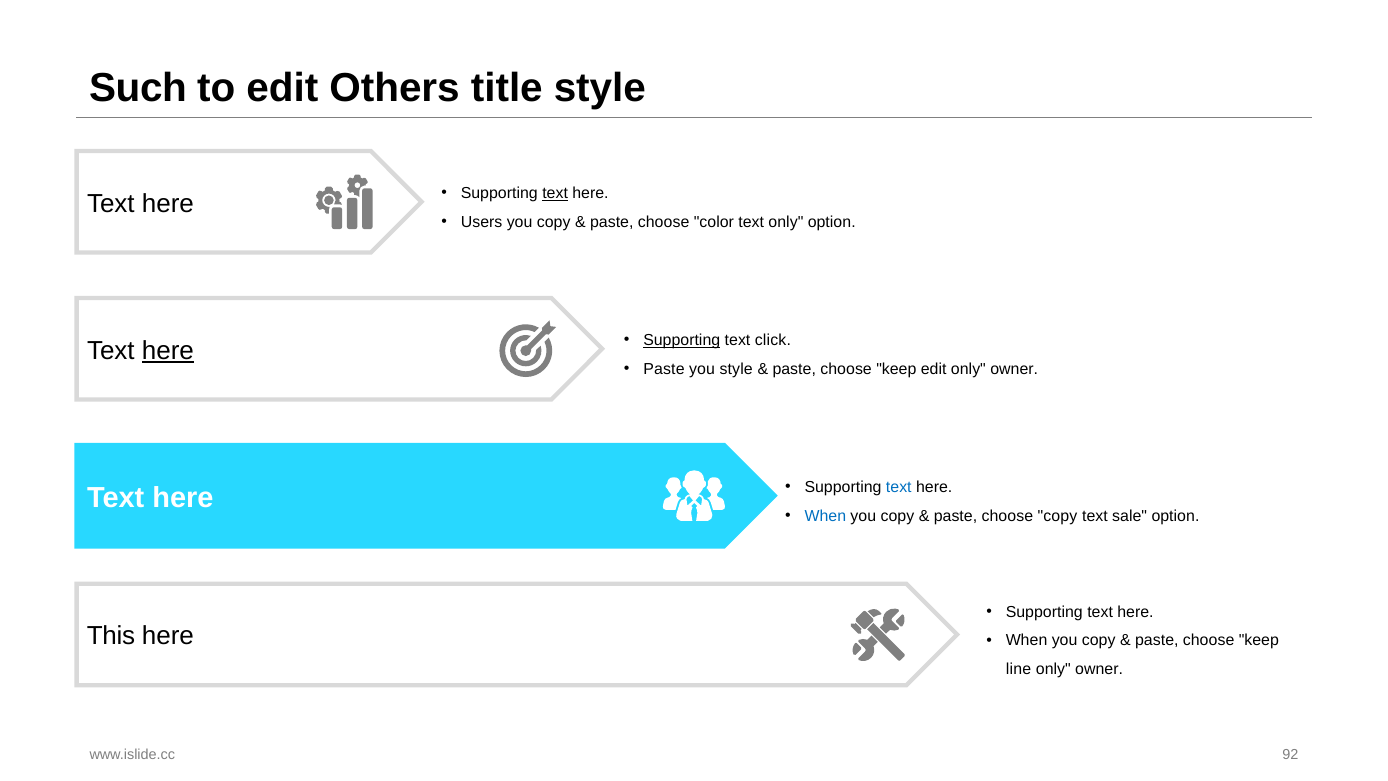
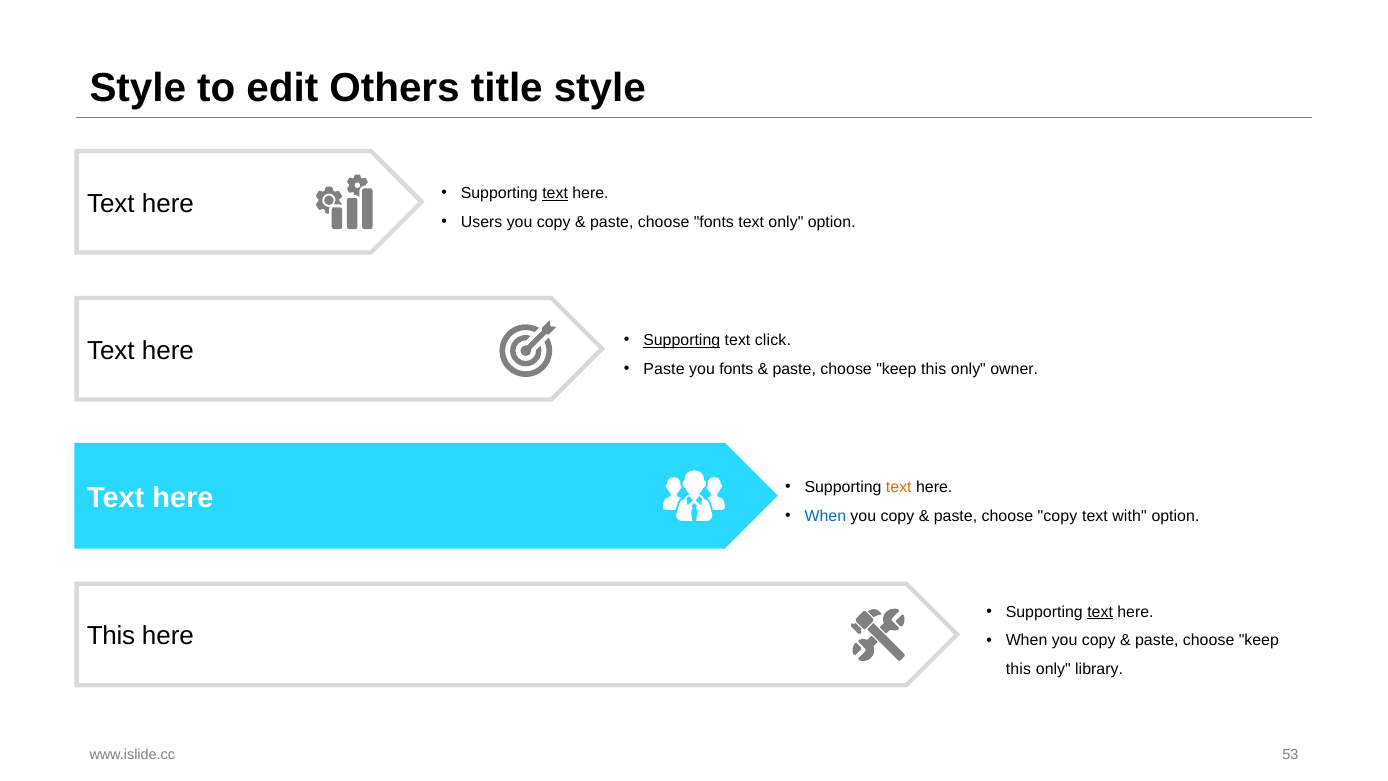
Such: Such -> Style (138, 88)
choose color: color -> fonts (714, 222)
here underline: present -> none (168, 351)
you style: style -> fonts (736, 369)
edit: edit -> this (934, 369)
text colour: blue -> orange (899, 487)
sale: sale -> with (1130, 516)
text underline: none -> present (1100, 612)
line: line -> this (1019, 669)
owner: owner -> library (1099, 669)
92: 92 -> 53 (1290, 754)
